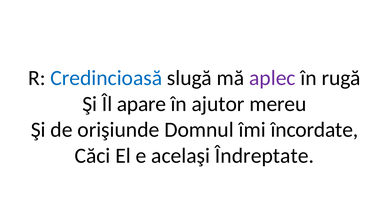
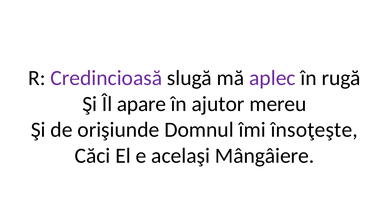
Credincioasă colour: blue -> purple (106, 78)
încordate: încordate -> însoţeşte (314, 130)
Îndreptate: Îndreptate -> Mângâiere (265, 156)
